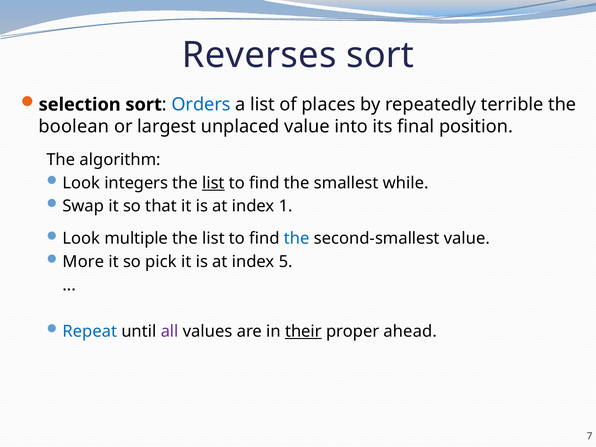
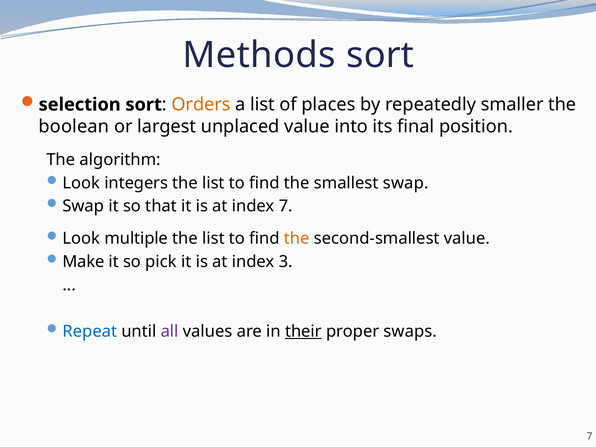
Reverses: Reverses -> Methods (259, 55)
Orders colour: blue -> orange (201, 105)
terrible: terrible -> smaller (512, 105)
list underline: present -> none (213, 183)
smallest while: while -> swap (406, 183)
index 1: 1 -> 7 (286, 206)
the colour: blue -> orange (297, 239)
More: More -> Make (83, 262)
5: 5 -> 3 (286, 262)
ahead: ahead -> swaps (410, 331)
